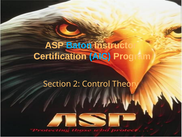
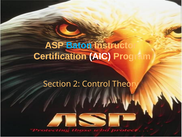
AIC colour: light blue -> white (100, 56)
